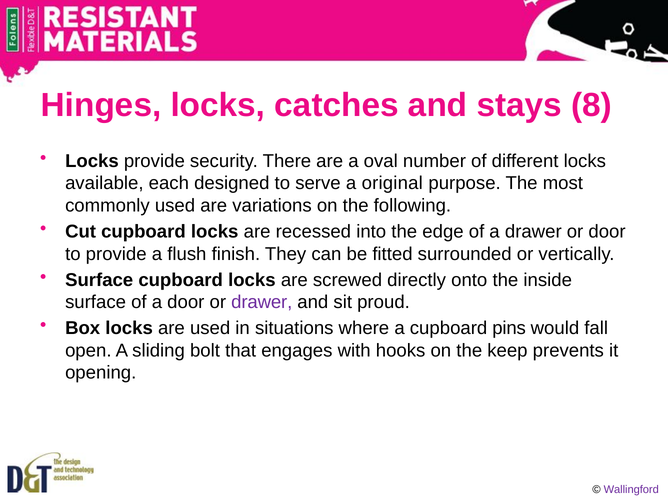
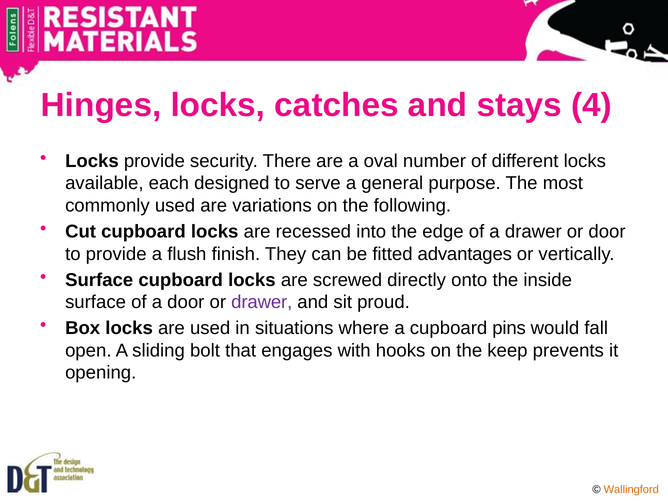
8: 8 -> 4 (592, 105)
original: original -> general (392, 183)
surrounded: surrounded -> advantages (465, 254)
Wallingford colour: purple -> orange (631, 489)
